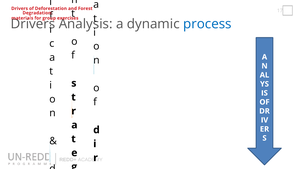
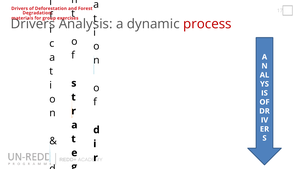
process colour: blue -> red (207, 24)
